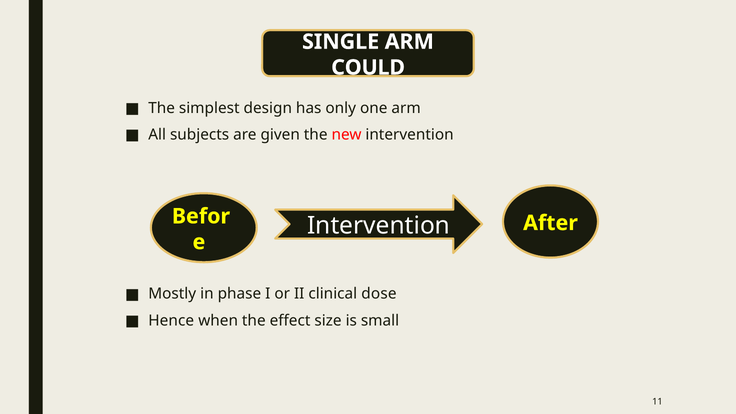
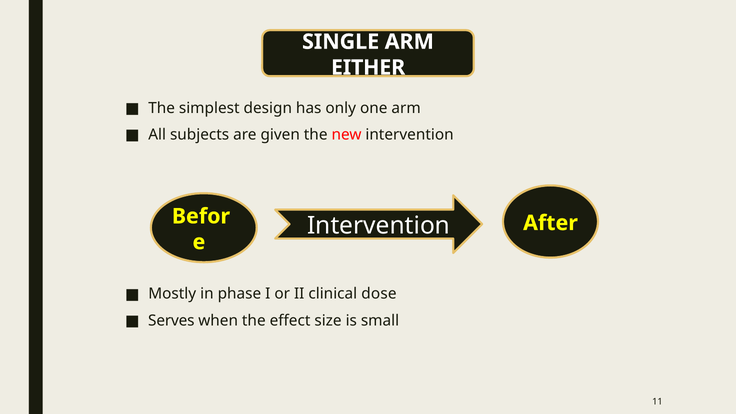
COULD: COULD -> EITHER (368, 68)
Hence: Hence -> Serves (171, 320)
